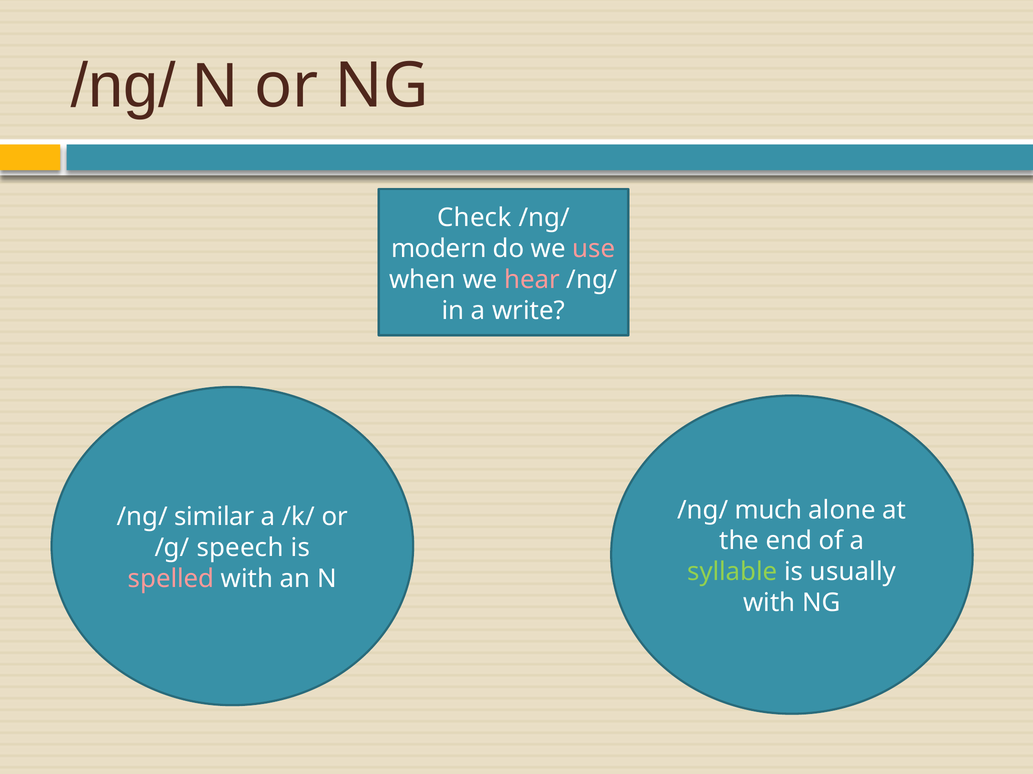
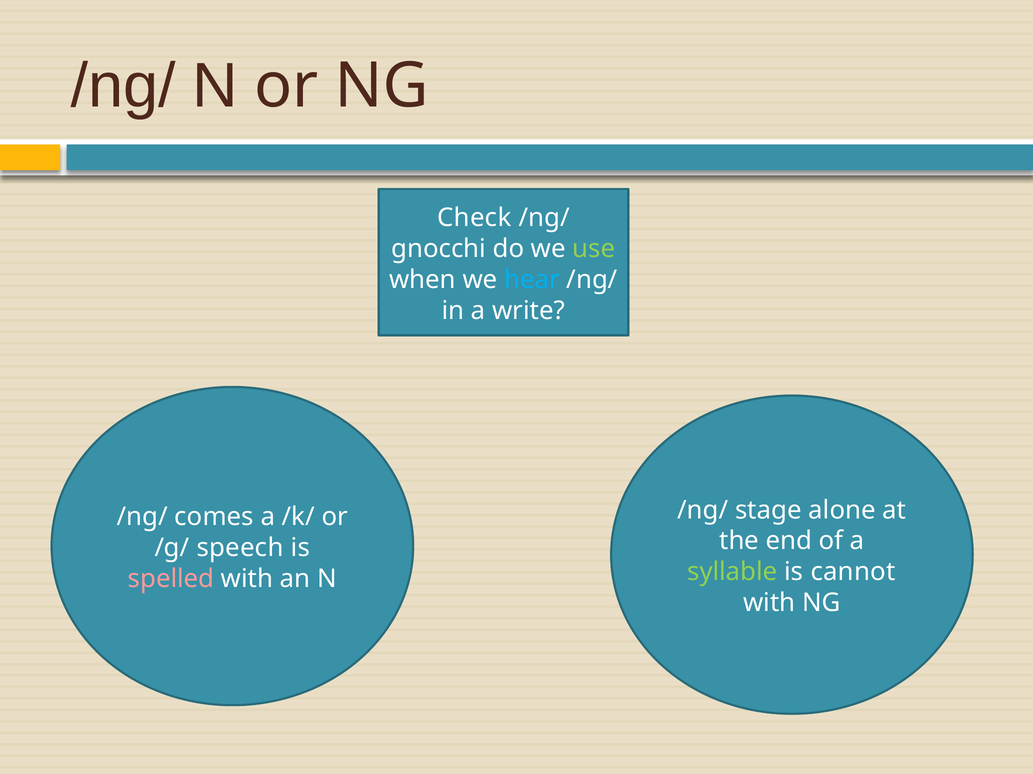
modern: modern -> gnocchi (439, 249)
use colour: pink -> light green (594, 249)
hear colour: pink -> light blue (532, 280)
much: much -> stage (768, 510)
similar: similar -> comes (214, 517)
usually: usually -> cannot (853, 572)
